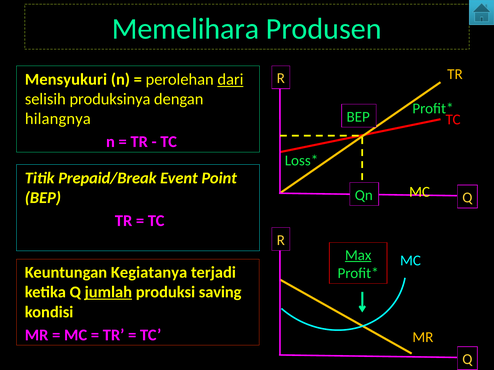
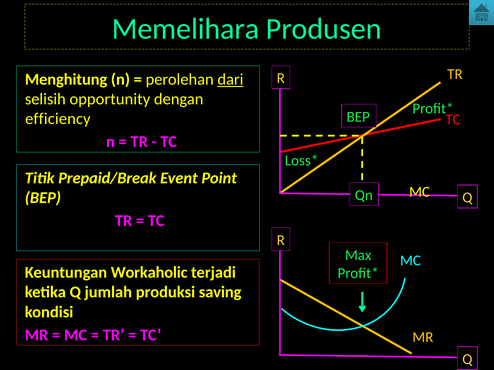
Mensyukuri: Mensyukuri -> Menghitung (66, 79)
produksinya: produksinya -> opportunity (110, 99)
hilangnya: hilangnya -> efficiency (58, 119)
Max underline: present -> none (358, 255)
Kegiatanya: Kegiatanya -> Workaholic (149, 273)
jumlah underline: present -> none (108, 293)
